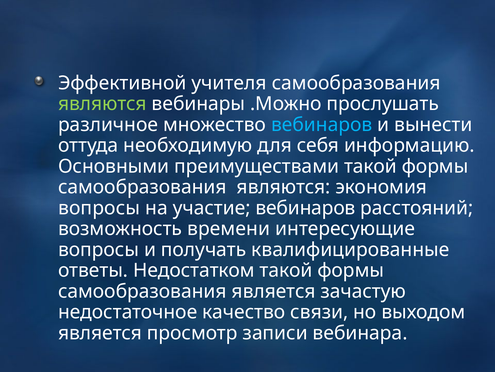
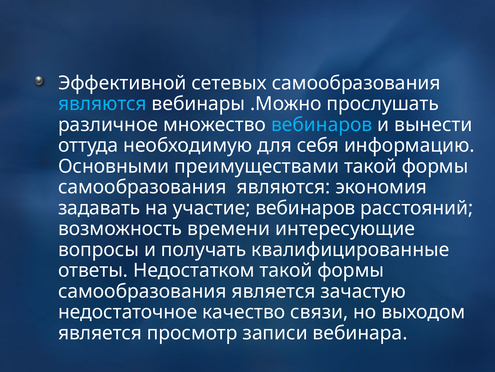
учителя: учителя -> сетевых (229, 83)
являются colour: light green -> light blue (102, 104)
вопросы: вопросы -> задавать (99, 208)
